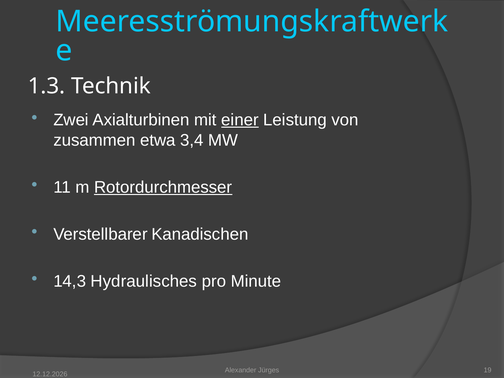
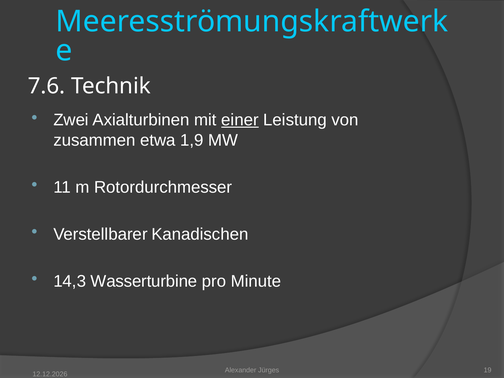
1.3: 1.3 -> 7.6 (47, 86)
3,4: 3,4 -> 1,9 (192, 140)
Rotordurchmesser underline: present -> none (163, 187)
Hydraulisches: Hydraulisches -> Wasserturbine (144, 281)
